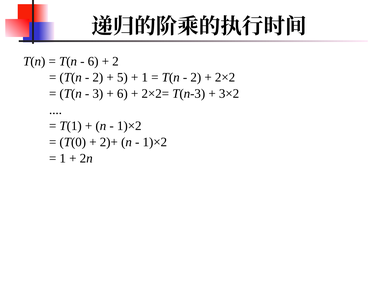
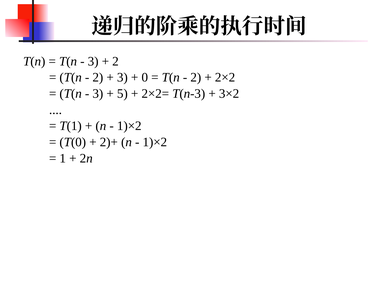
6: 6 -> 3 (93, 61)
5: 5 -> 3 (122, 77)
1: 1 -> 0 (145, 77)
6: 6 -> 5 (122, 94)
